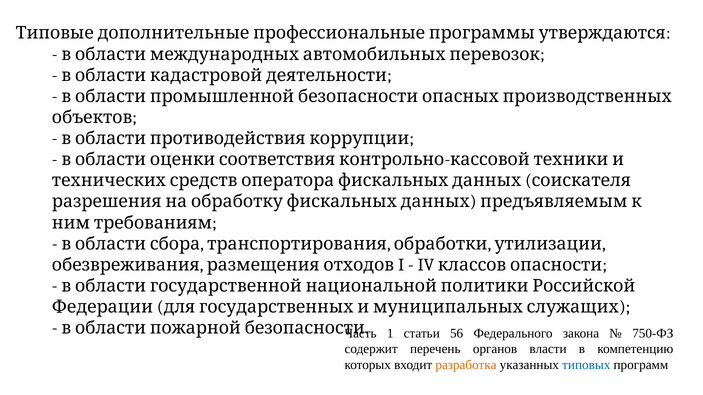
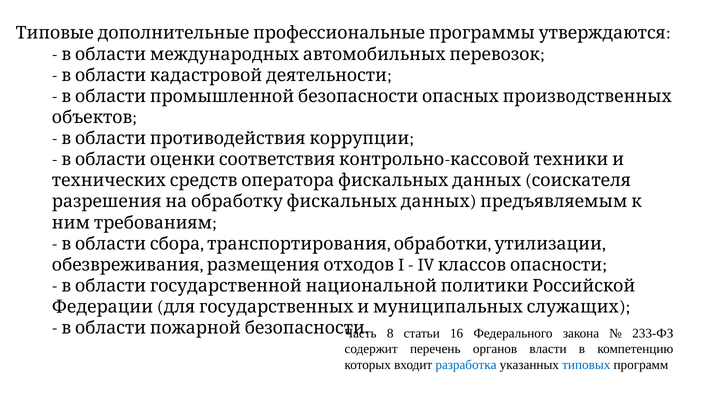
1: 1 -> 8 (390, 334)
56: 56 -> 16 (457, 334)
750-ФЗ: 750-ФЗ -> 233-ФЗ (653, 334)
разработка colour: orange -> blue (466, 365)
